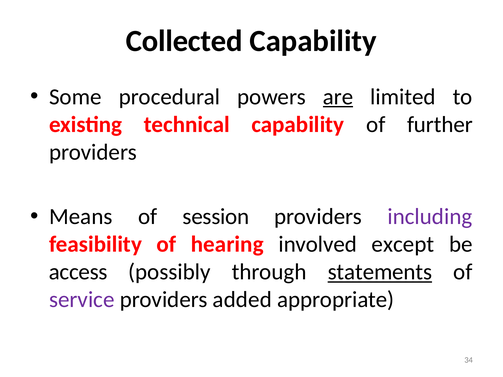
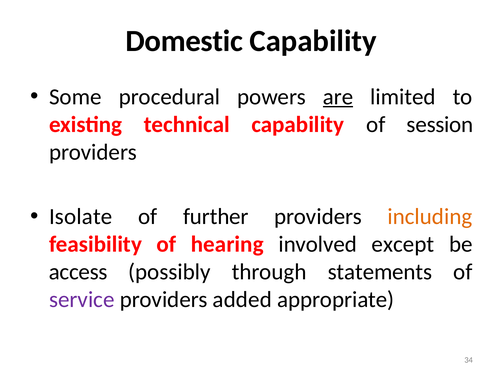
Collected: Collected -> Domestic (184, 41)
further: further -> session (440, 125)
Means: Means -> Isolate (81, 217)
session: session -> further (216, 217)
including colour: purple -> orange (430, 217)
statements underline: present -> none (380, 272)
